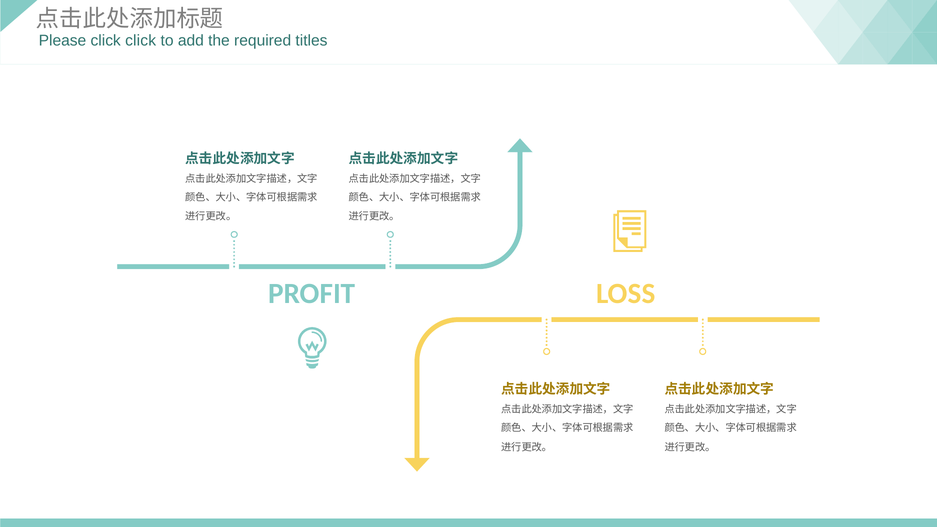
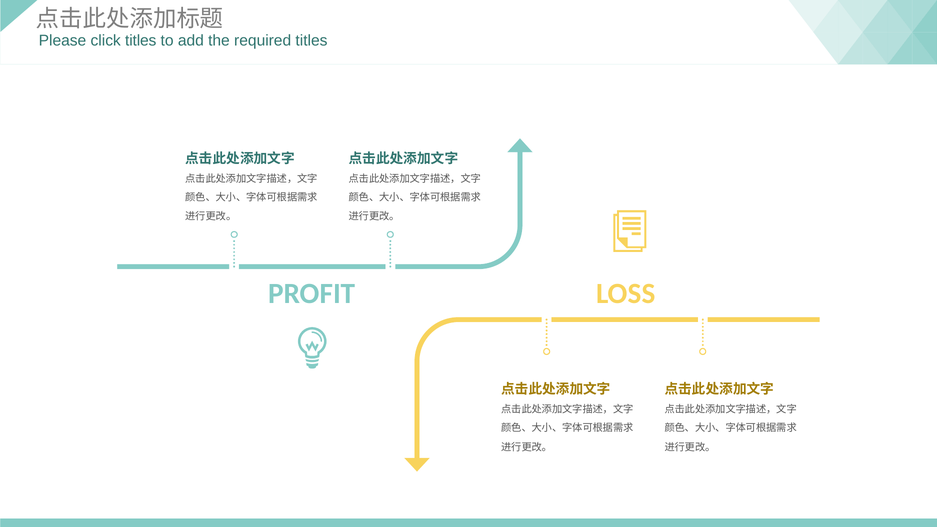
click click: click -> titles (141, 41)
